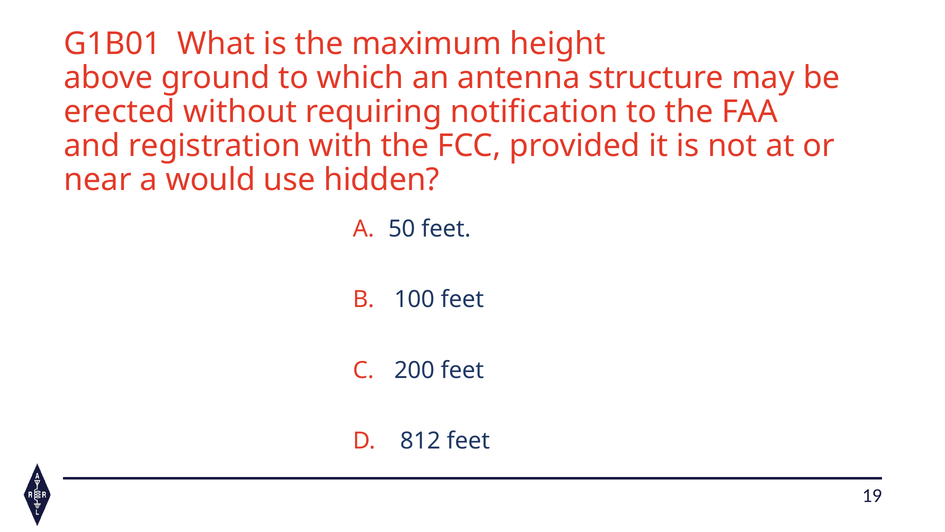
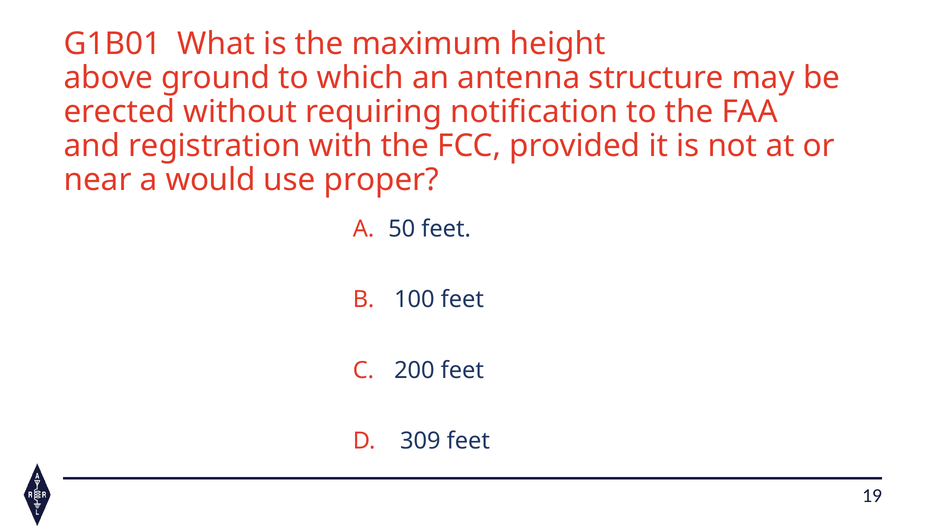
hidden: hidden -> proper (381, 180)
812: 812 -> 309 (420, 441)
